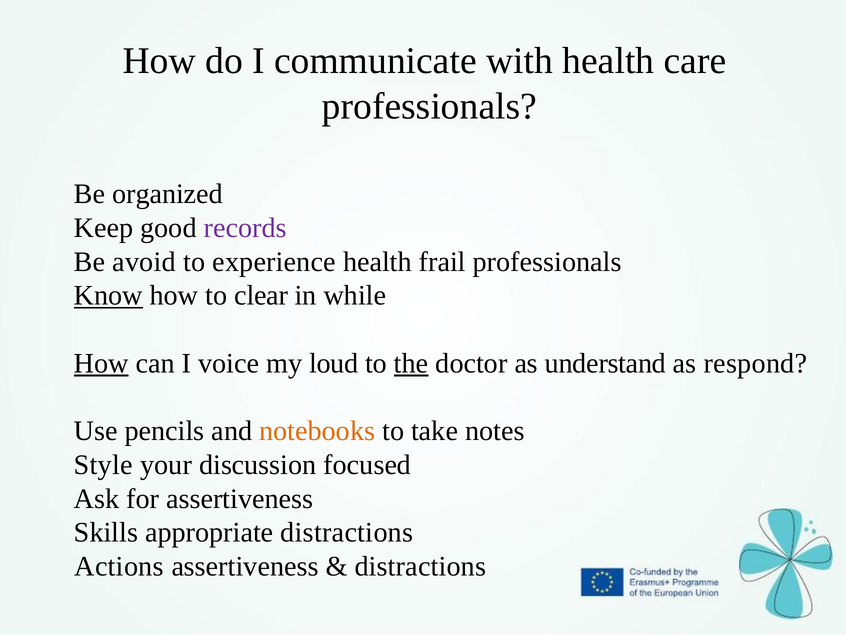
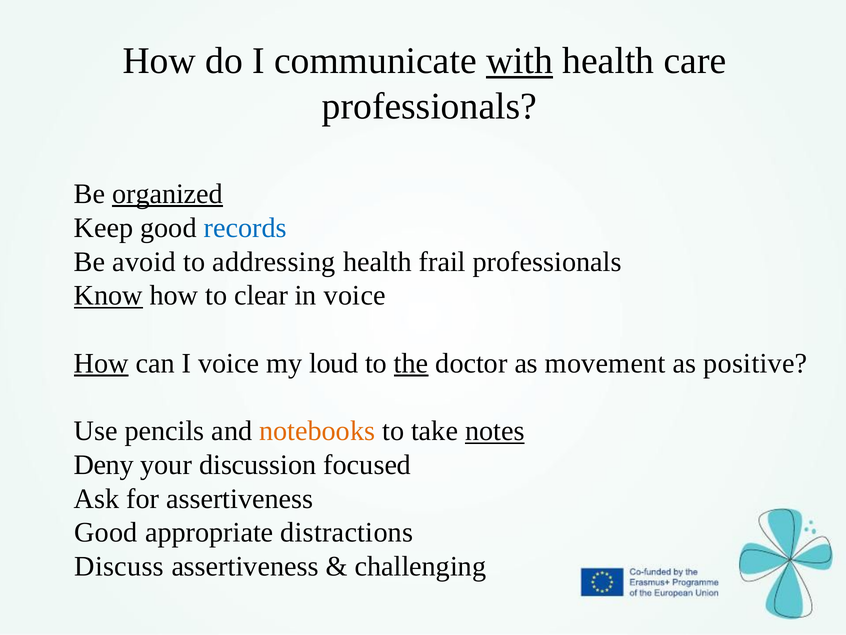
with underline: none -> present (520, 61)
organized underline: none -> present (168, 194)
records colour: purple -> blue (245, 228)
experience: experience -> addressing (274, 261)
in while: while -> voice (355, 295)
understand: understand -> movement (605, 363)
respond: respond -> positive (755, 363)
notes underline: none -> present (495, 431)
Style: Style -> Deny (104, 465)
Skills: Skills -> Good (106, 532)
Actions: Actions -> Discuss (119, 566)
distractions: distractions -> challenging (420, 566)
